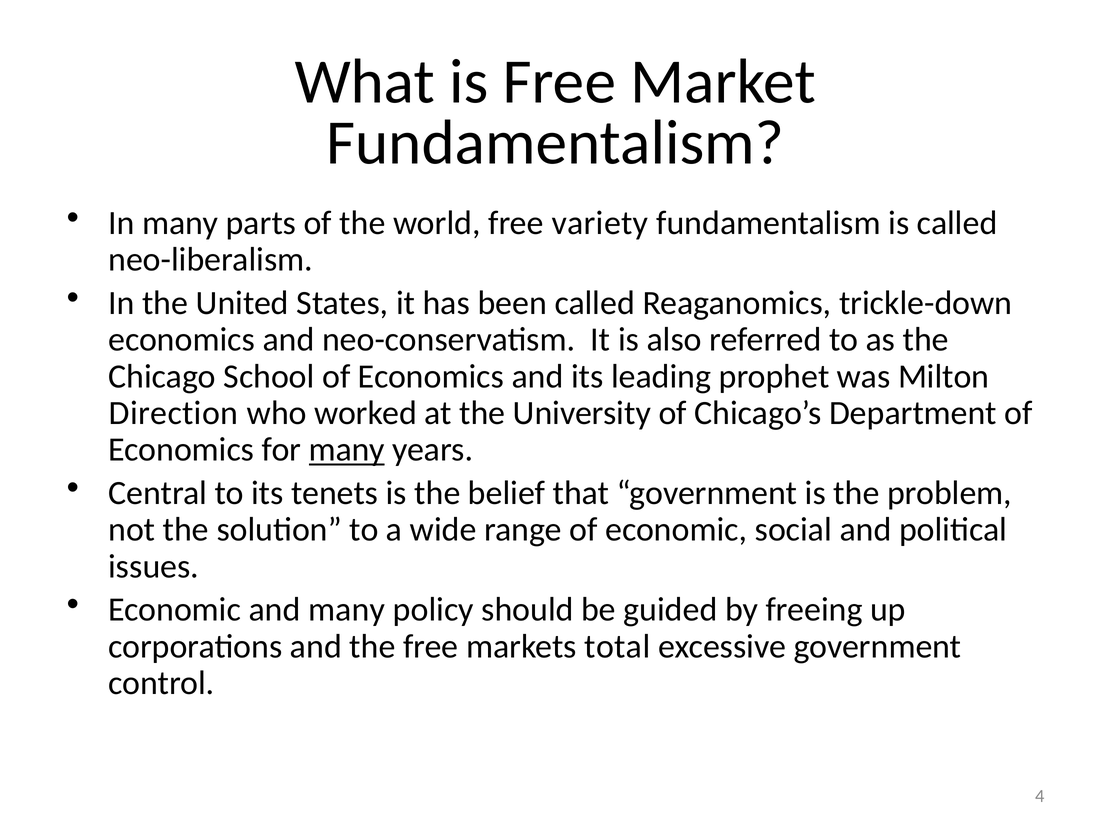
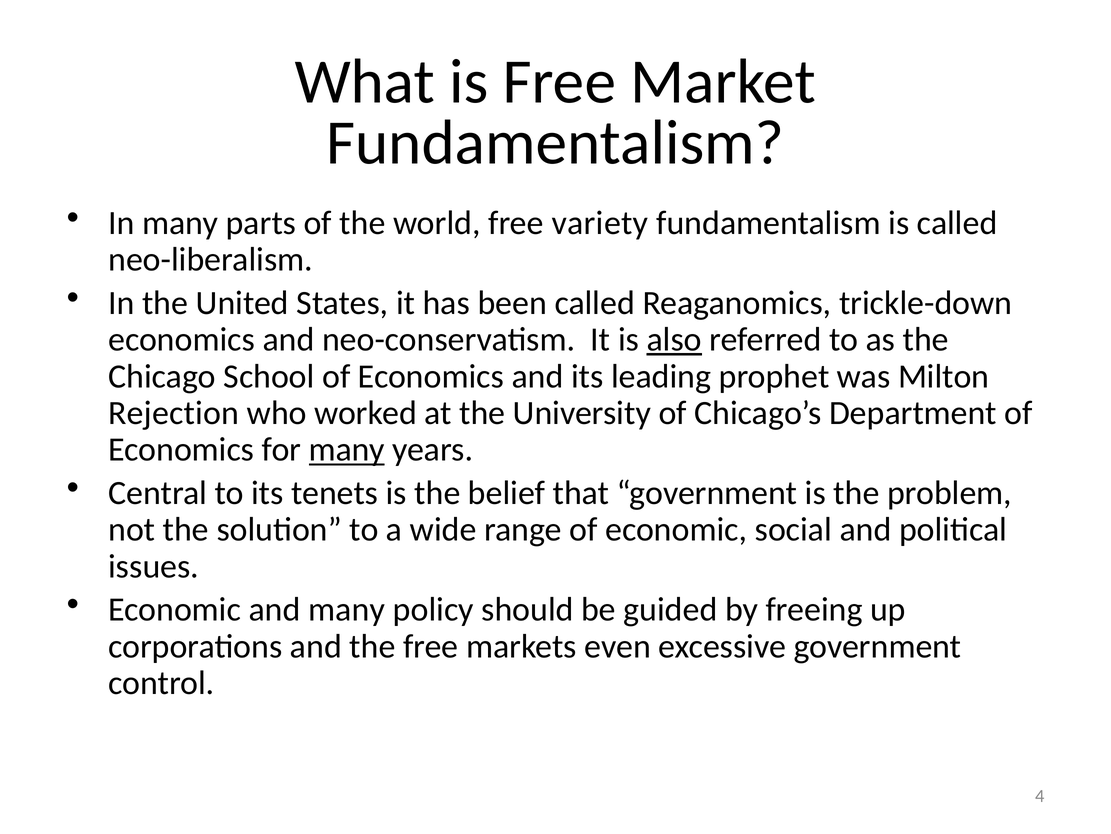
also underline: none -> present (674, 339)
Direction: Direction -> Rejection (174, 413)
total: total -> even (618, 646)
